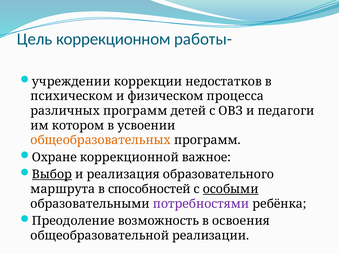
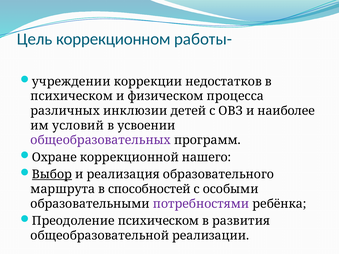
различных программ: программ -> инклюзии (135, 111)
педагоги: педагоги -> наиболее (286, 111)
котором: котором -> условий (78, 126)
общеобразовательных colour: orange -> purple (101, 140)
важное: важное -> нашего (207, 157)
особыми underline: present -> none (231, 189)
Преодоление возможность: возможность -> психическом (158, 221)
освоения: освоения -> развития (241, 221)
